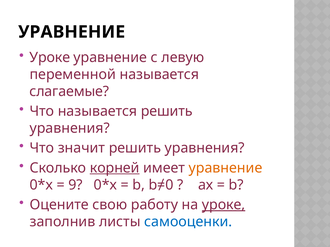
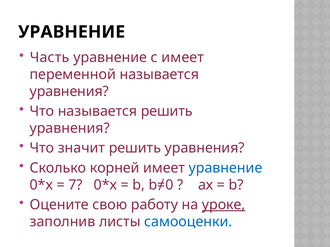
Уроке: Уроке -> Часть (50, 58)
с левую: левую -> имеет (183, 58)
слагаемые: слагаемые -> уравнения (69, 92)
корней underline: present -> none (115, 168)
уравнение colour: orange -> blue (226, 168)
9: 9 -> 7 (75, 185)
